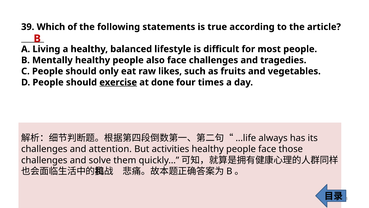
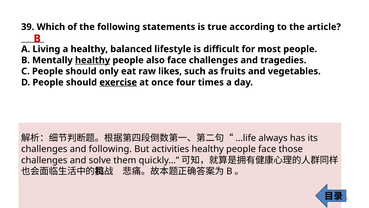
healthy underline: none -> present (93, 60)
done: done -> once (162, 82)
and attention: attention -> following (110, 149)
